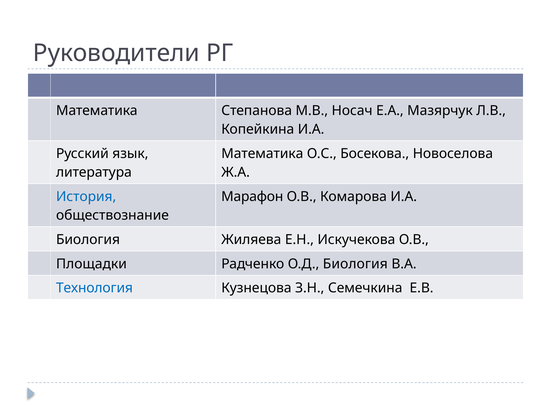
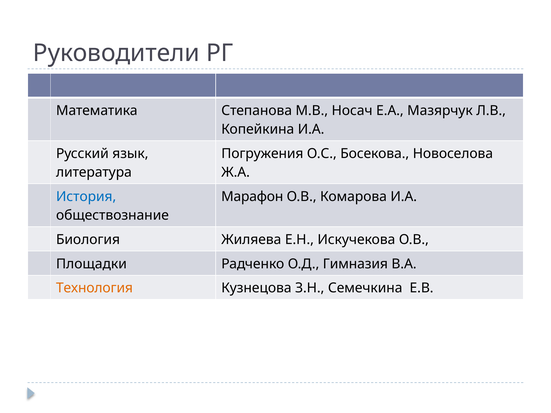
Математика: Математика -> Погружения (262, 154)
О.Д Биология: Биология -> Гимназия (355, 264)
Технология colour: blue -> orange (94, 288)
